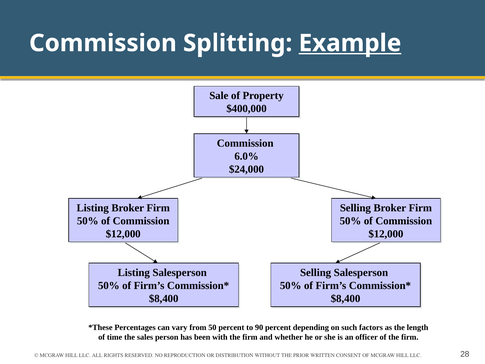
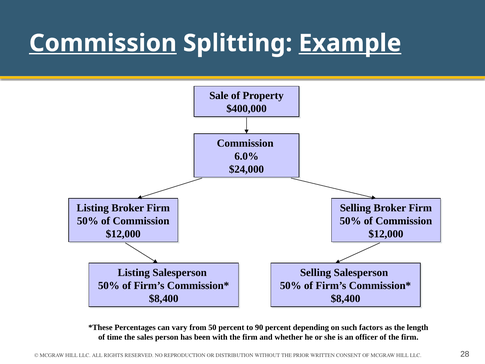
Commission underline: none -> present (103, 43)
